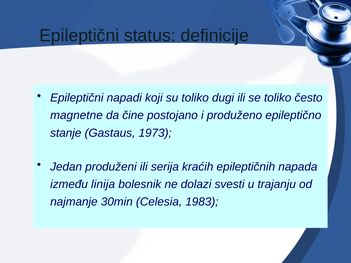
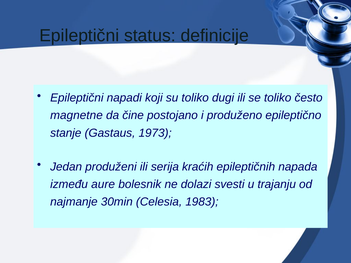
linija: linija -> aure (103, 185)
